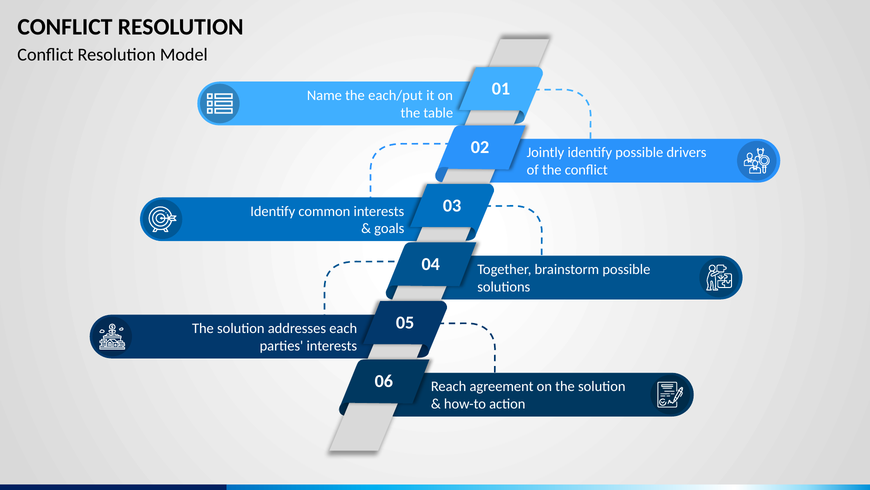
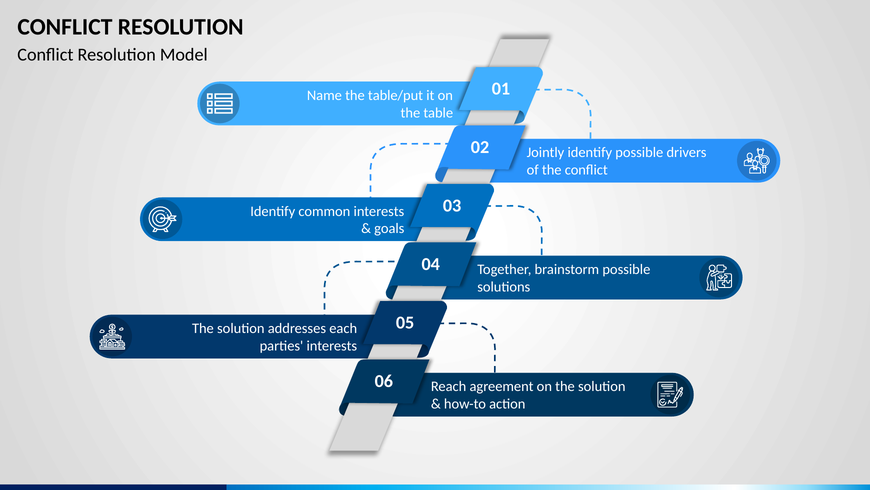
each/put: each/put -> table/put (396, 95)
